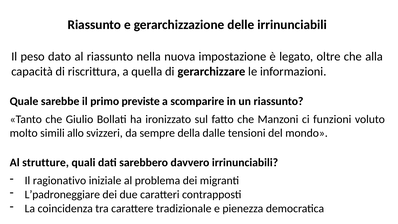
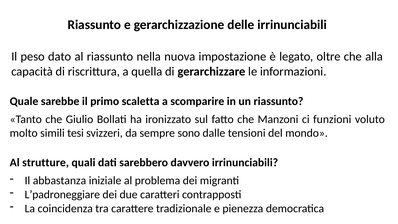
previste: previste -> scaletta (141, 101)
allo: allo -> tesi (76, 133)
della: della -> sono (189, 133)
ragionativo: ragionativo -> abbastanza (59, 180)
